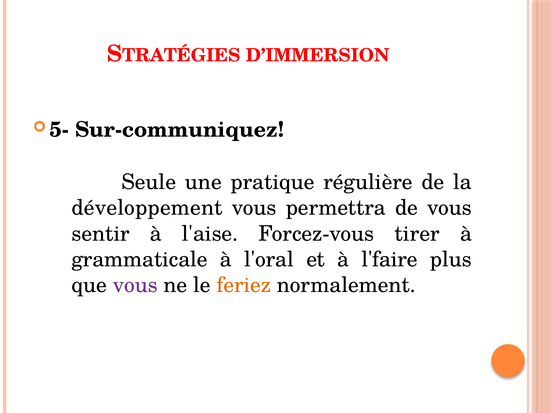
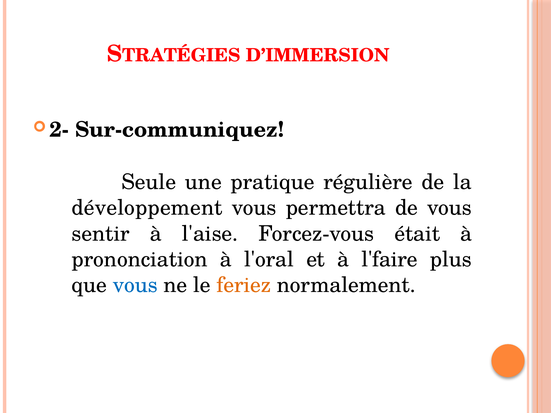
5-: 5- -> 2- (59, 130)
tirer: tirer -> était (417, 234)
grammaticale: grammaticale -> prononciation (140, 260)
vous colour: purple -> blue (135, 285)
